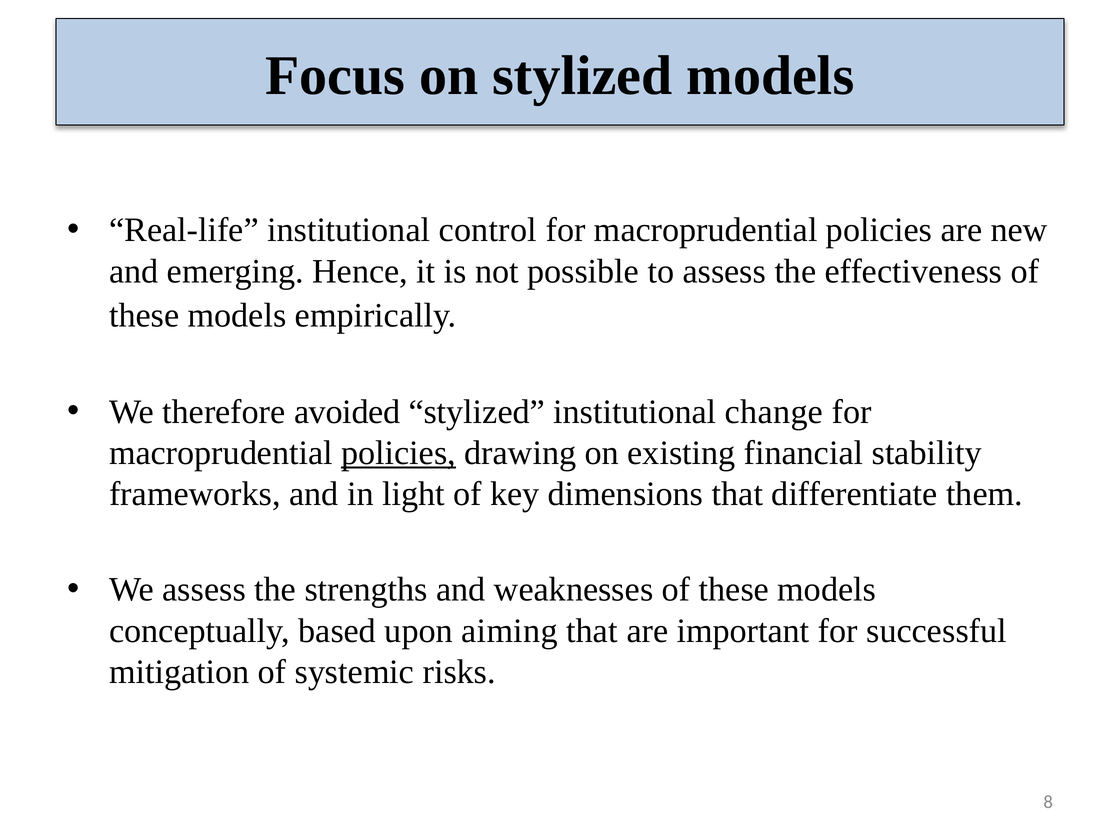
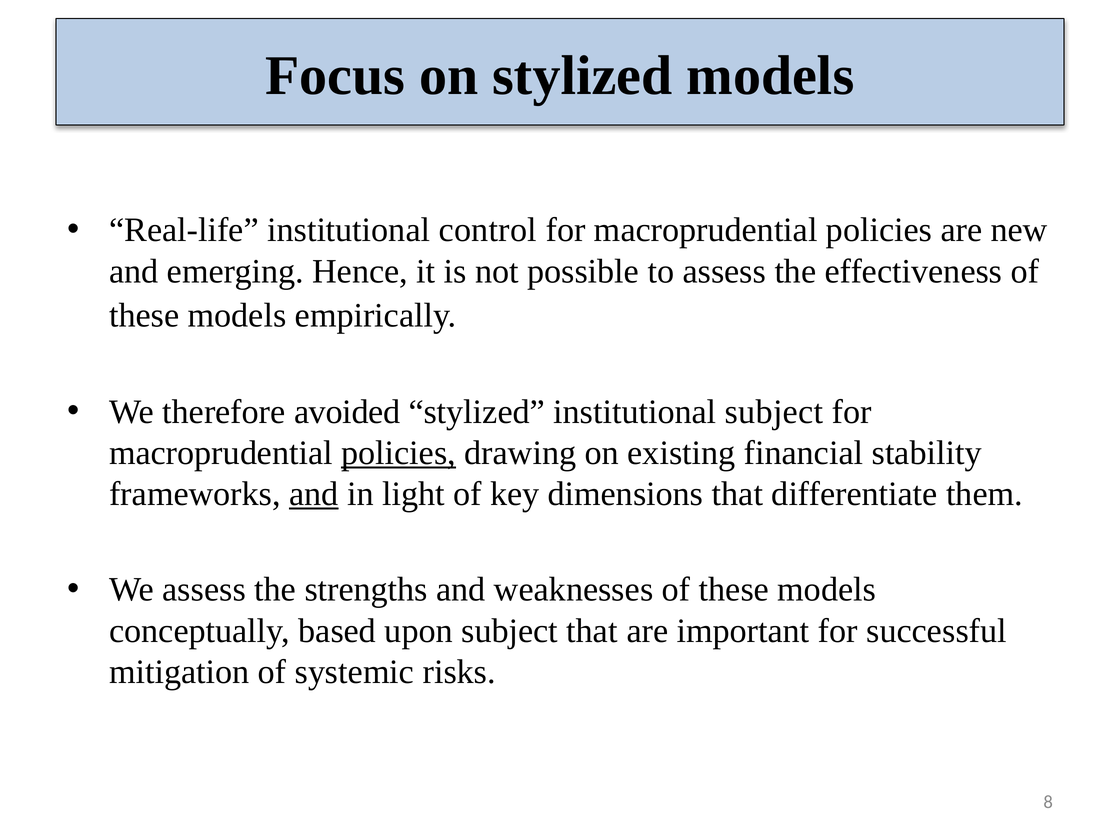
institutional change: change -> subject (774, 412)
and underline: none -> present (314, 494)
upon aiming: aiming -> subject (510, 631)
